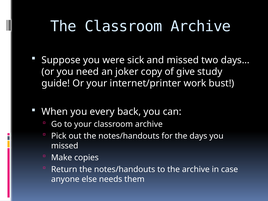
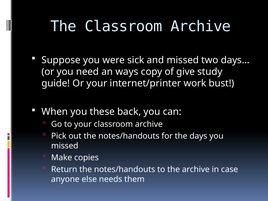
joker: joker -> ways (127, 72)
every: every -> these (102, 112)
